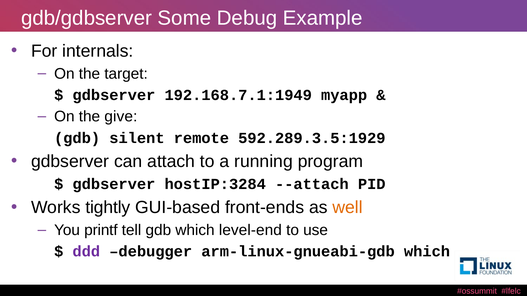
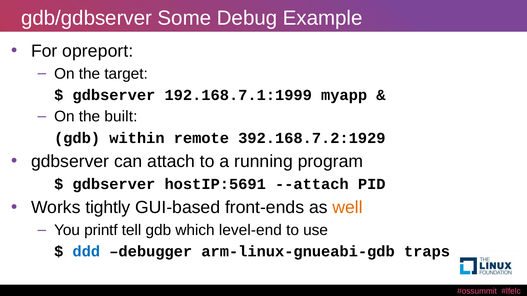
internals: internals -> opreport (98, 51)
192.168.7.1:1949: 192.168.7.1:1949 -> 192.168.7.1:1999 (238, 95)
give: give -> built (121, 117)
silent: silent -> within (137, 138)
592.289.3.5:1929: 592.289.3.5:1929 -> 392.168.7.2:1929 (312, 138)
hostIP:3284: hostIP:3284 -> hostIP:5691 (215, 184)
ddd colour: purple -> blue (86, 252)
arm-linux-gnueabi-gdb which: which -> traps (427, 252)
